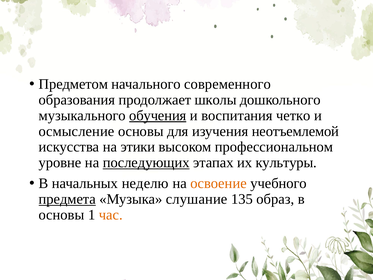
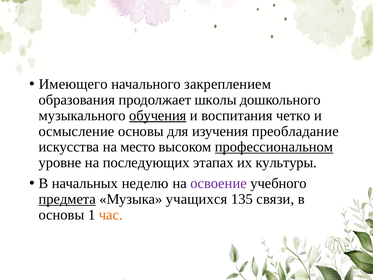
Предметом: Предметом -> Имеющего (73, 84)
современного: современного -> закреплением (228, 84)
неотъемлемой: неотъемлемой -> преобладание (295, 131)
этики: этики -> место (138, 147)
профессиональном underline: none -> present (274, 147)
последующих underline: present -> none (146, 162)
освоение colour: orange -> purple (219, 183)
слушание: слушание -> учащихся (197, 199)
образ: образ -> связи (275, 199)
